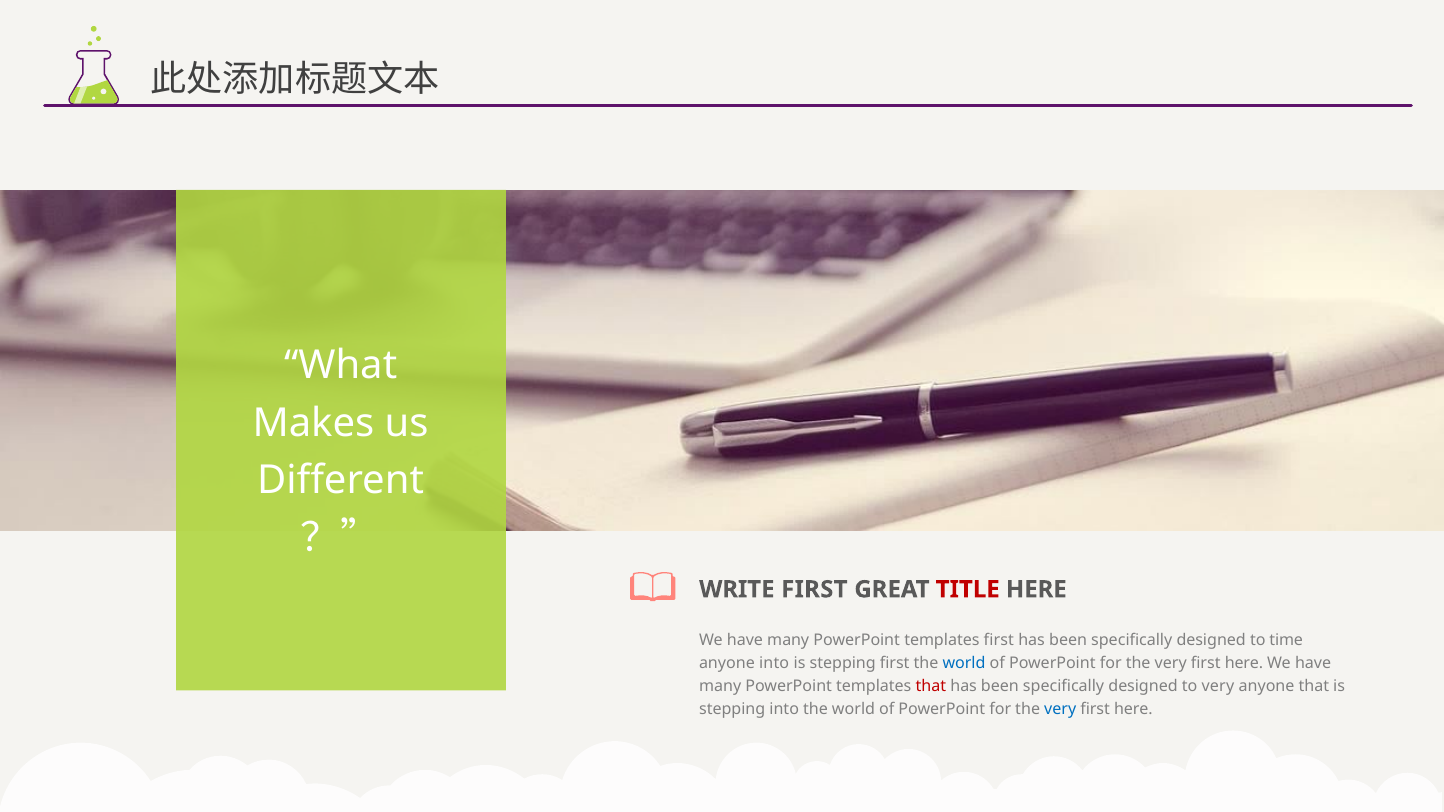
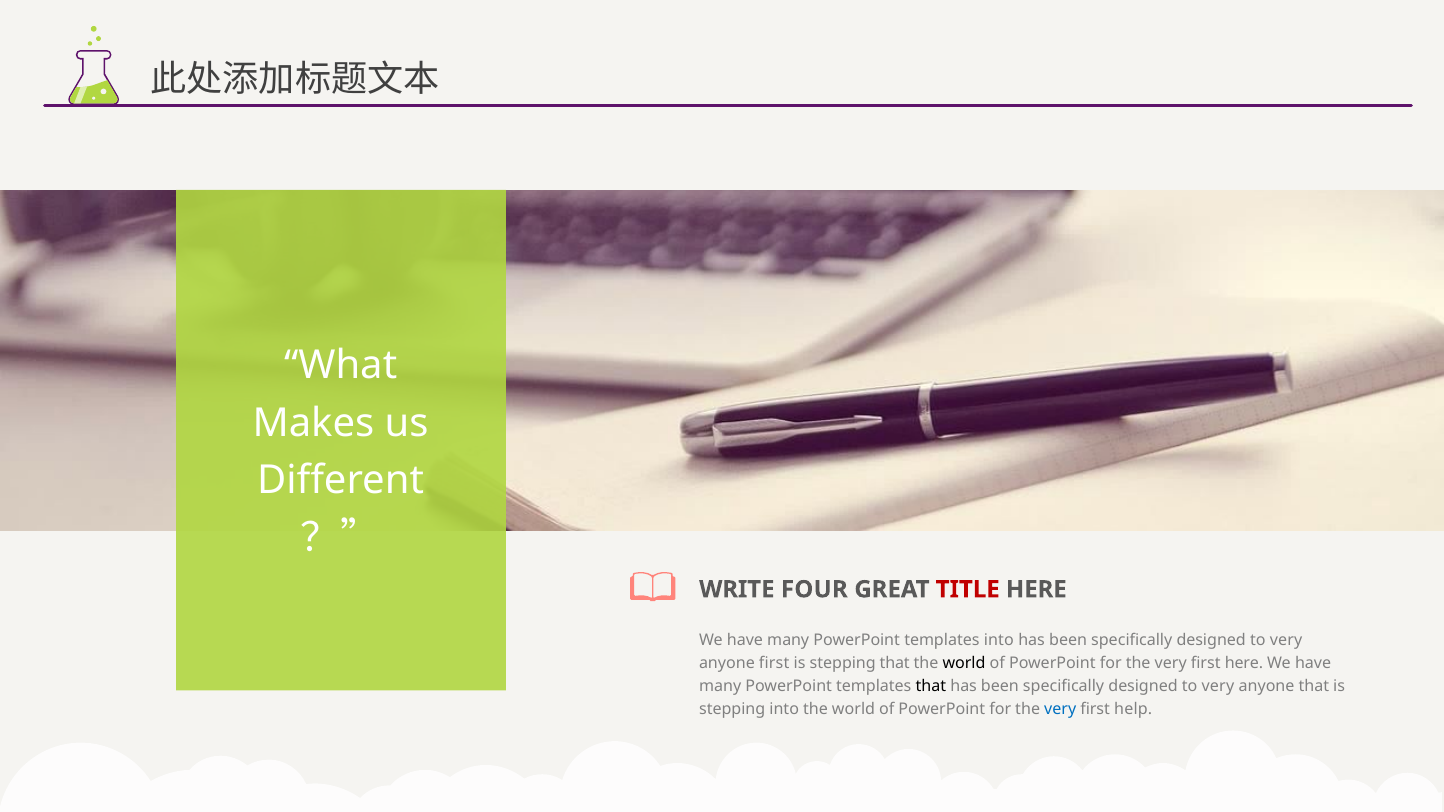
WRITE FIRST: FIRST -> FOUR (814, 590)
templates first: first -> into (999, 640)
time: time -> very (1286, 640)
anyone into: into -> first (774, 663)
stepping first: first -> that (895, 663)
world colour: blue -> black (964, 663)
that colour: red -> black (931, 686)
here: here -> help (1133, 709)
